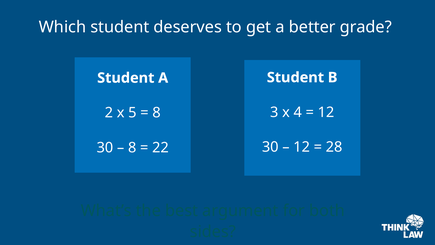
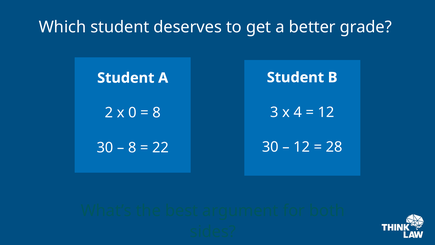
5: 5 -> 0 (132, 113)
